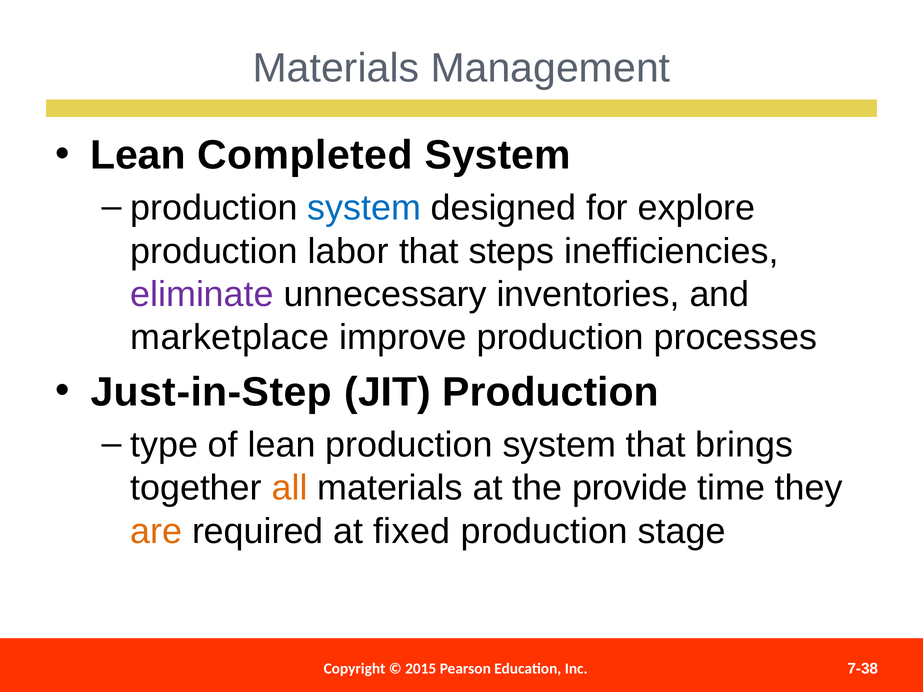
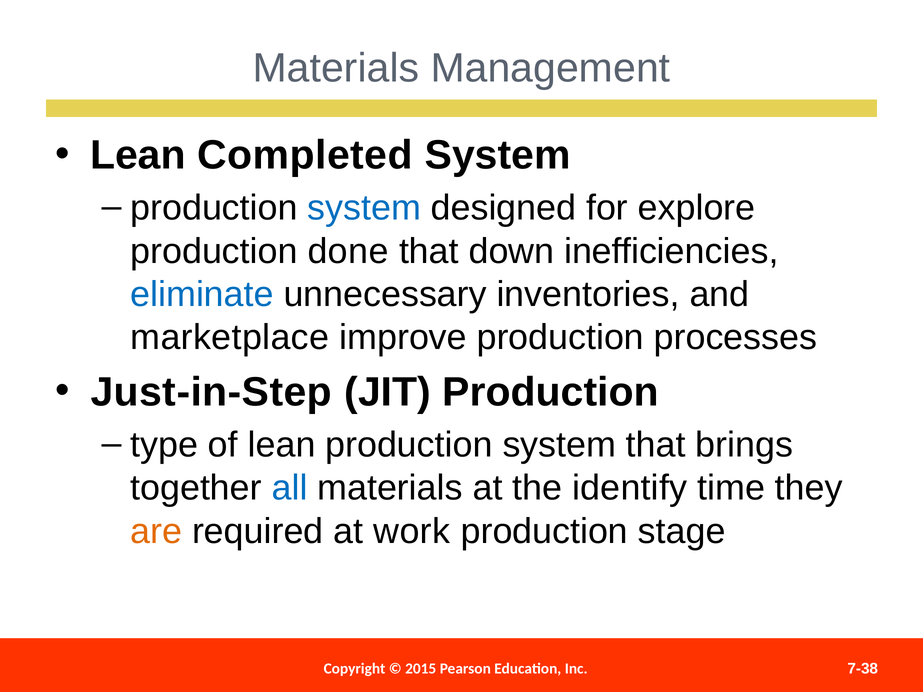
labor: labor -> done (348, 251)
steps: steps -> down (511, 251)
eliminate colour: purple -> blue (202, 294)
all colour: orange -> blue (290, 488)
provide: provide -> identify (630, 488)
fixed: fixed -> work (412, 531)
